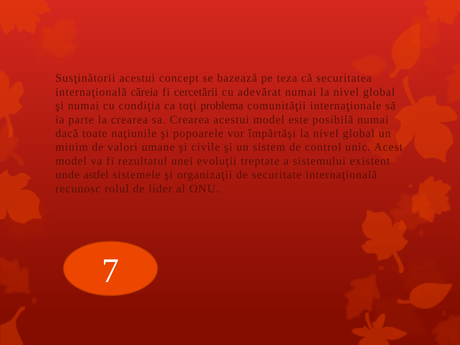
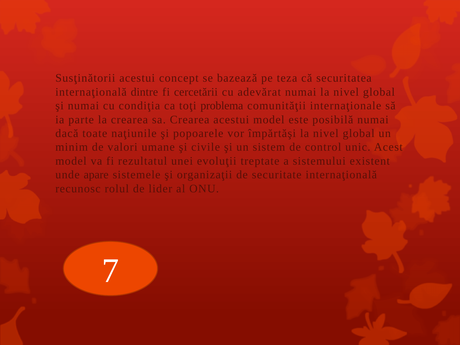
căreia: căreia -> dintre (144, 92)
astfel: astfel -> apare (96, 175)
